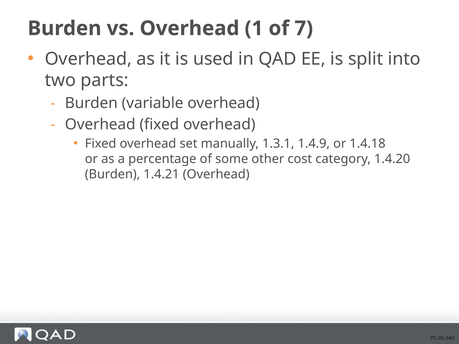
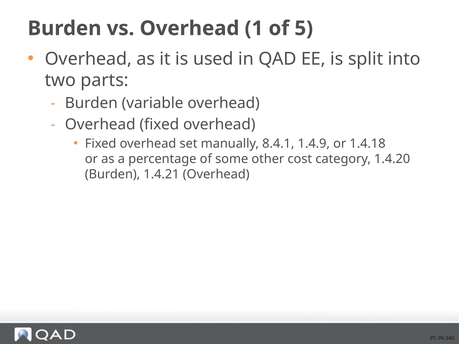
7: 7 -> 5 (304, 28)
1.3.1: 1.3.1 -> 8.4.1 (278, 144)
